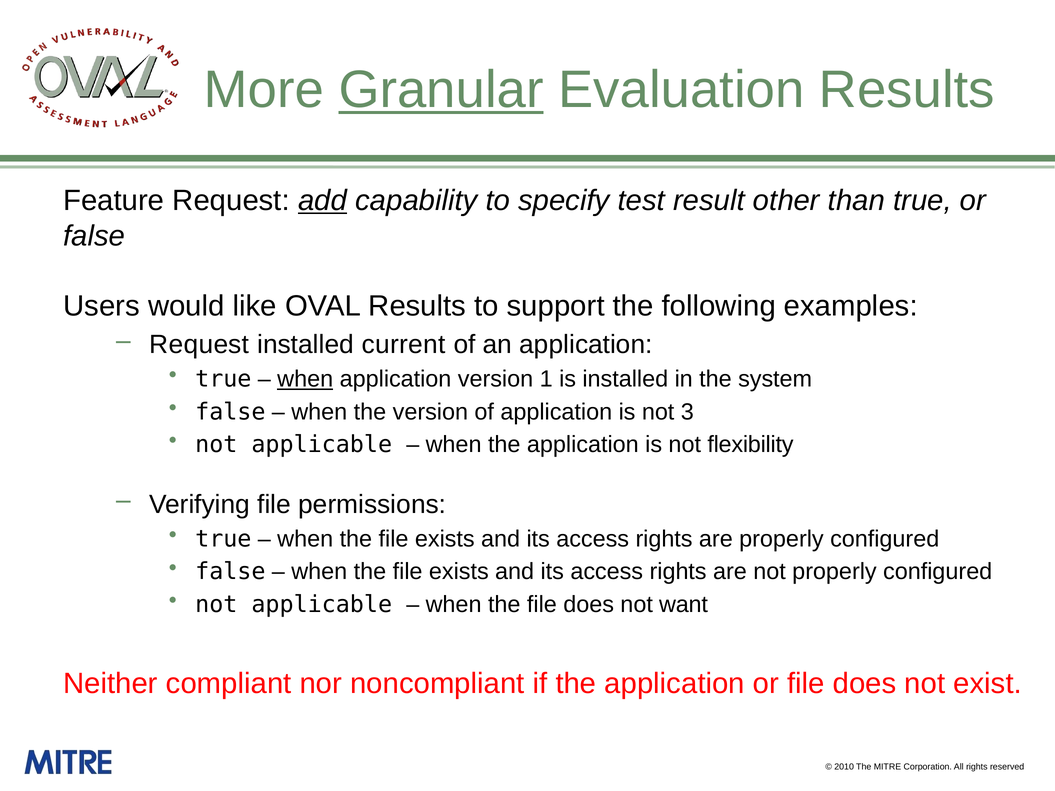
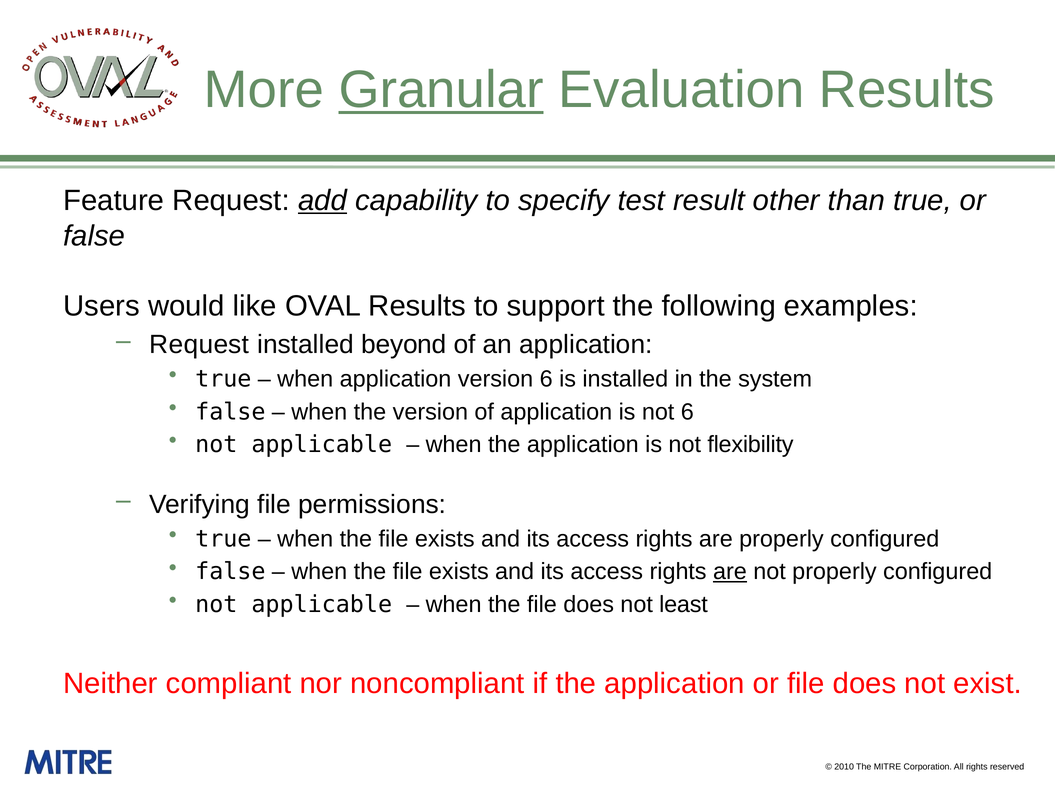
current: current -> beyond (404, 345)
when underline: present -> none (305, 379)
version 1: 1 -> 6 (546, 379)
not 3: 3 -> 6 (687, 412)
are underline: none -> present (730, 572)
want: want -> least (683, 605)
